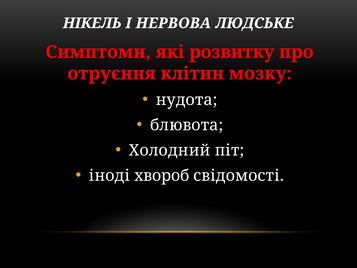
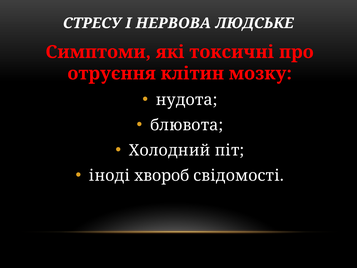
НІКЕЛЬ: НІКЕЛЬ -> СТРЕСУ (92, 23)
розвитку: розвитку -> токсичні (232, 52)
